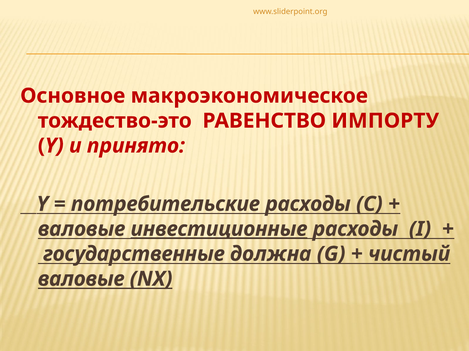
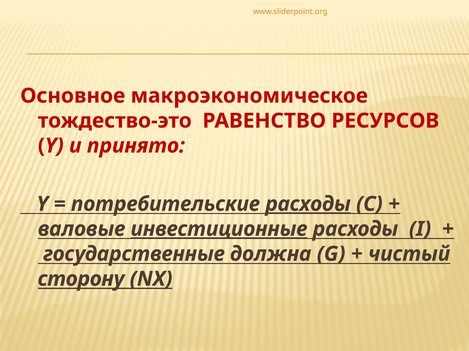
ИМПОРТУ: ИМПОРТУ -> РЕСУРСОВ (385, 121)
расходы underline: none -> present (308, 204)
валовые: валовые -> сторону (81, 279)
